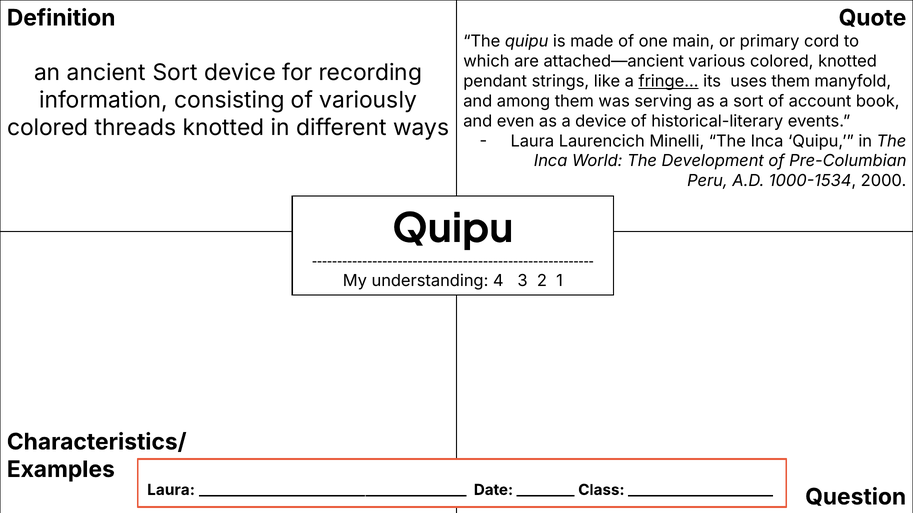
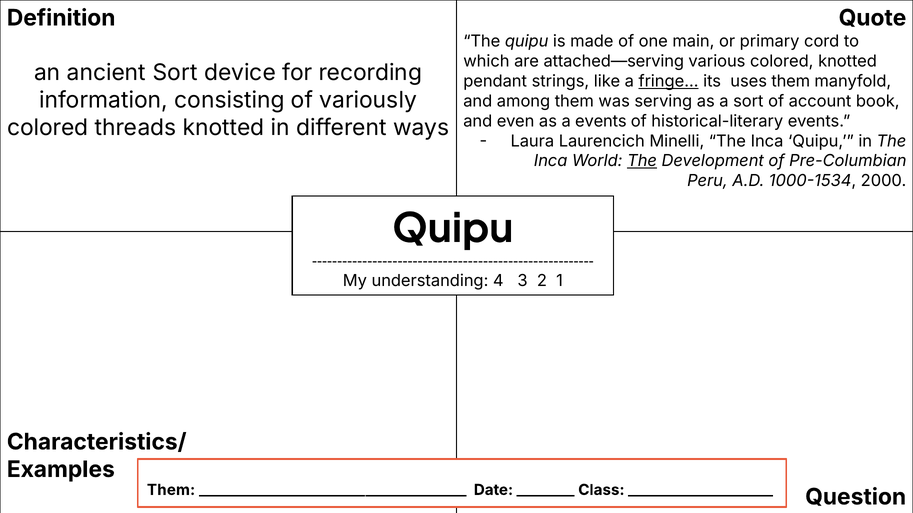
attached—ancient: attached—ancient -> attached—serving (614, 61)
a device: device -> events (601, 121)
The underline: none -> present (642, 161)
Laura: Laura -> Them (171, 490)
